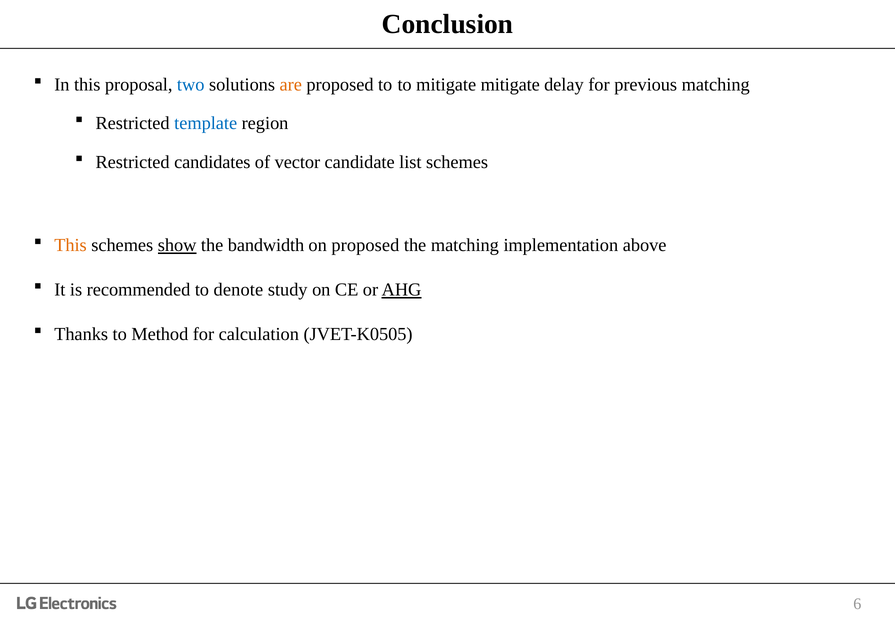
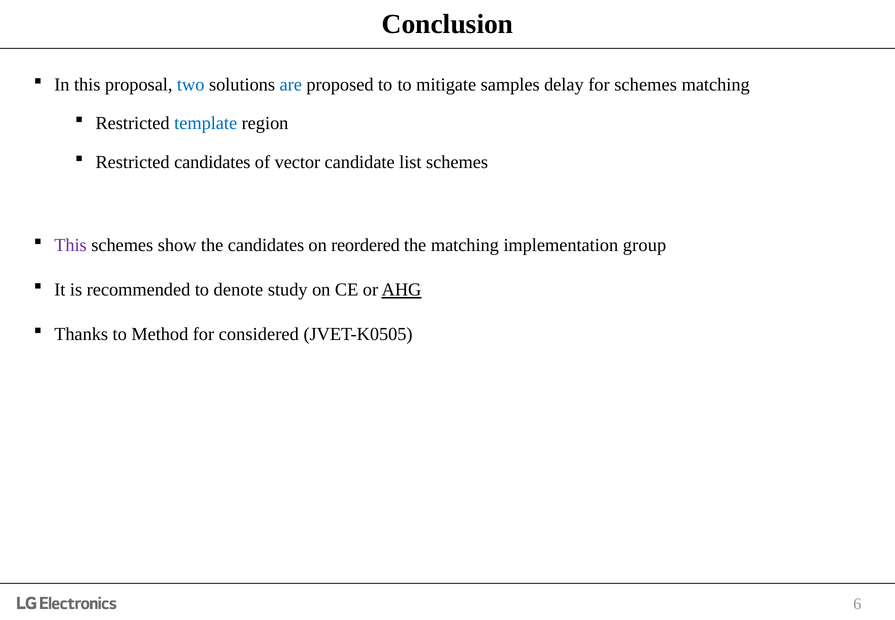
are colour: orange -> blue (291, 84)
mitigate mitigate: mitigate -> samples (510, 84)
for previous: previous -> schemes (646, 84)
This colour: orange -> purple (71, 245)
show underline: present -> none (177, 245)
the bandwidth: bandwidth -> candidates (266, 245)
on proposed: proposed -> reordered (366, 245)
above: above -> group (645, 245)
calculation: calculation -> considered (259, 334)
